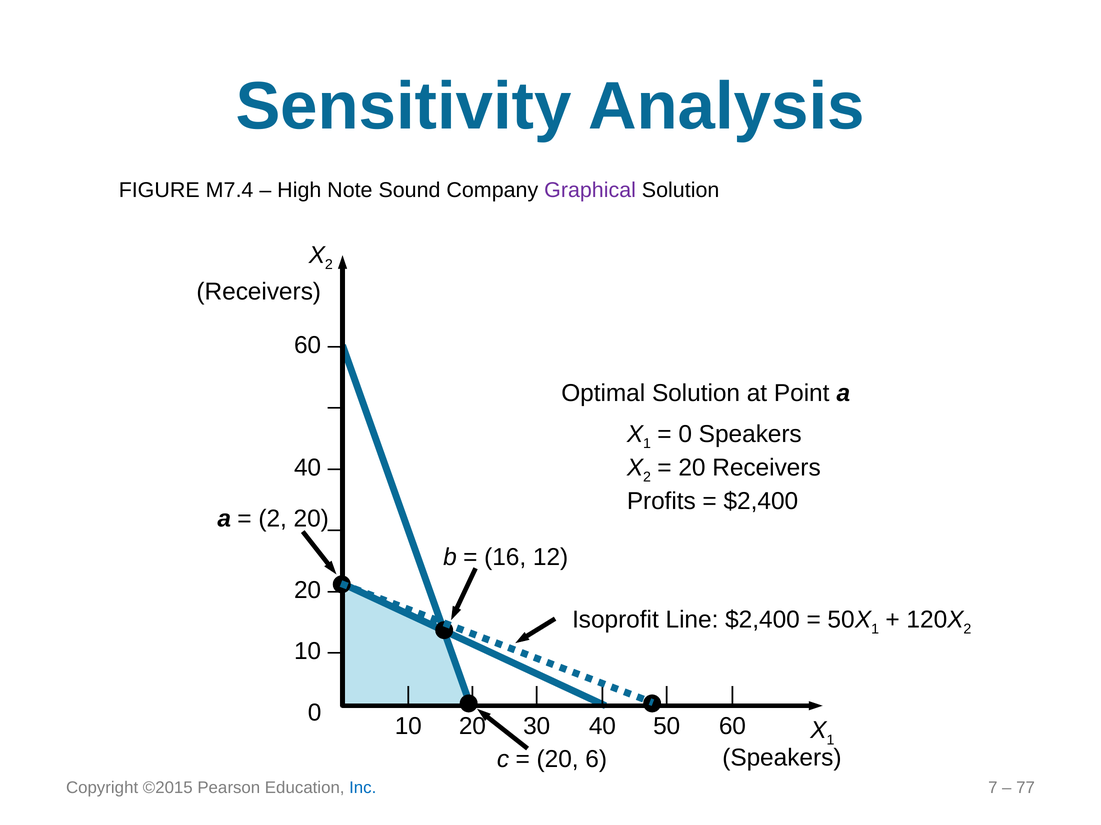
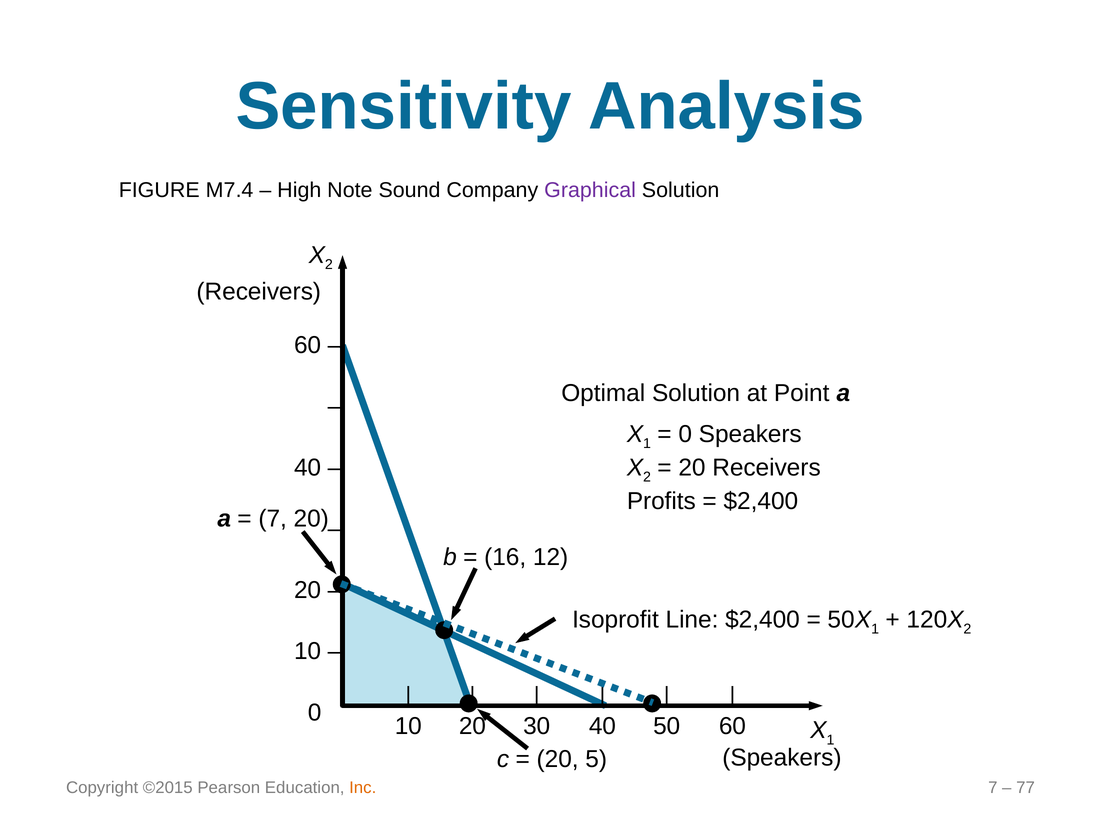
2: 2 -> 7 (273, 519)
6: 6 -> 5 (596, 760)
Inc colour: blue -> orange (363, 788)
